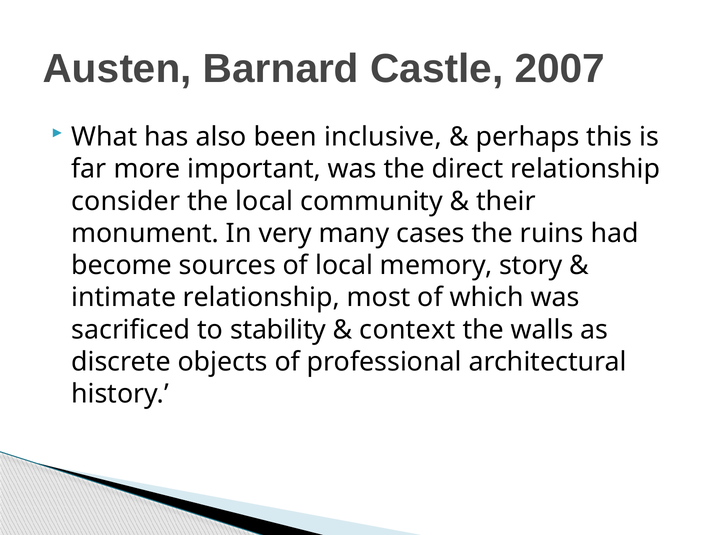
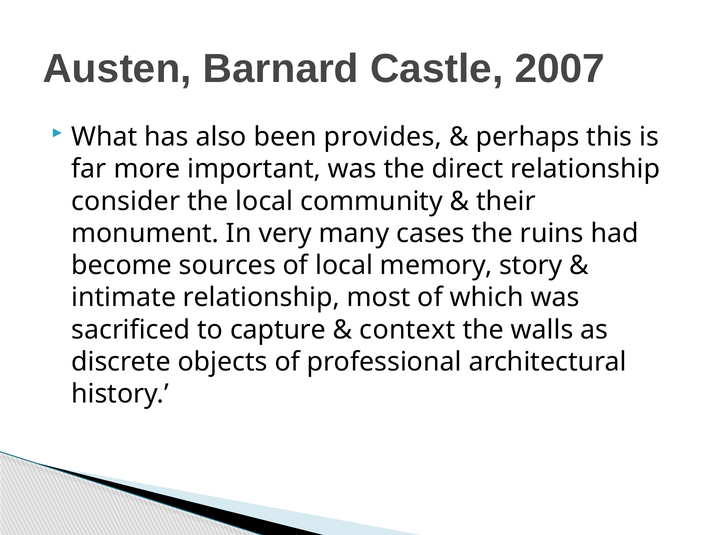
inclusive: inclusive -> provides (383, 137)
stability: stability -> capture (278, 330)
